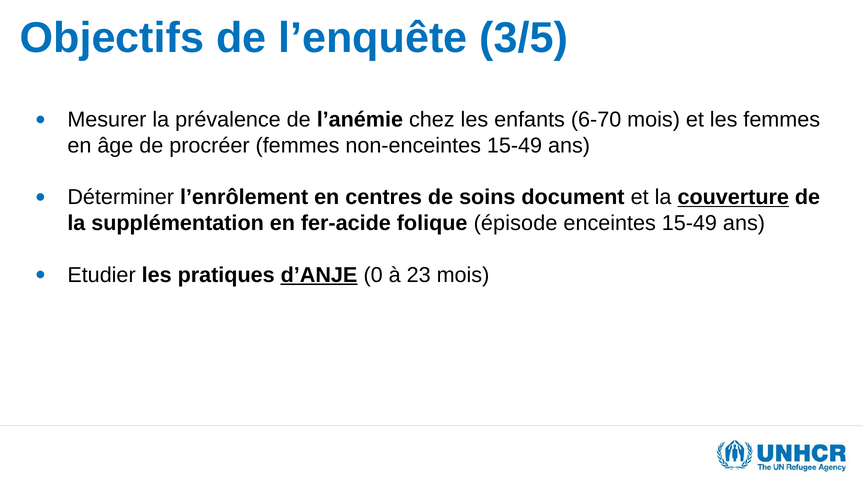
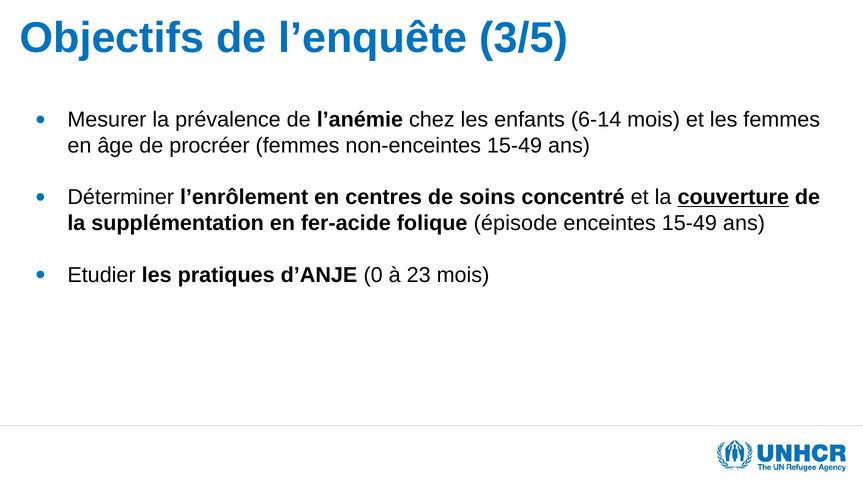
6-70: 6-70 -> 6-14 (596, 120)
document: document -> concentré (573, 197)
d’ANJE underline: present -> none (319, 275)
